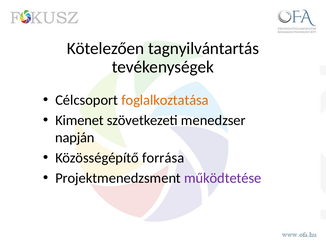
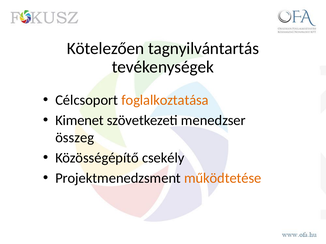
napján: napján -> összeg (75, 138)
forrása: forrása -> csekély (163, 158)
működtetése colour: purple -> orange (223, 178)
